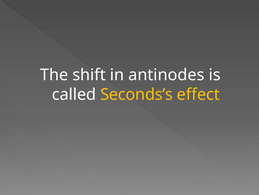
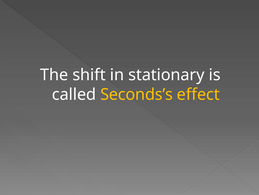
antinodes: antinodes -> stationary (166, 75)
